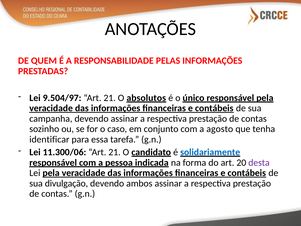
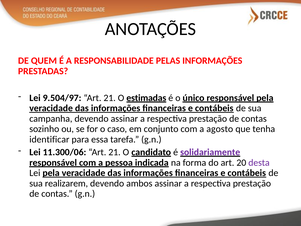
absolutos: absolutos -> estimadas (146, 98)
solidariamente colour: blue -> purple (210, 152)
divulgação: divulgação -> realizarem (66, 183)
